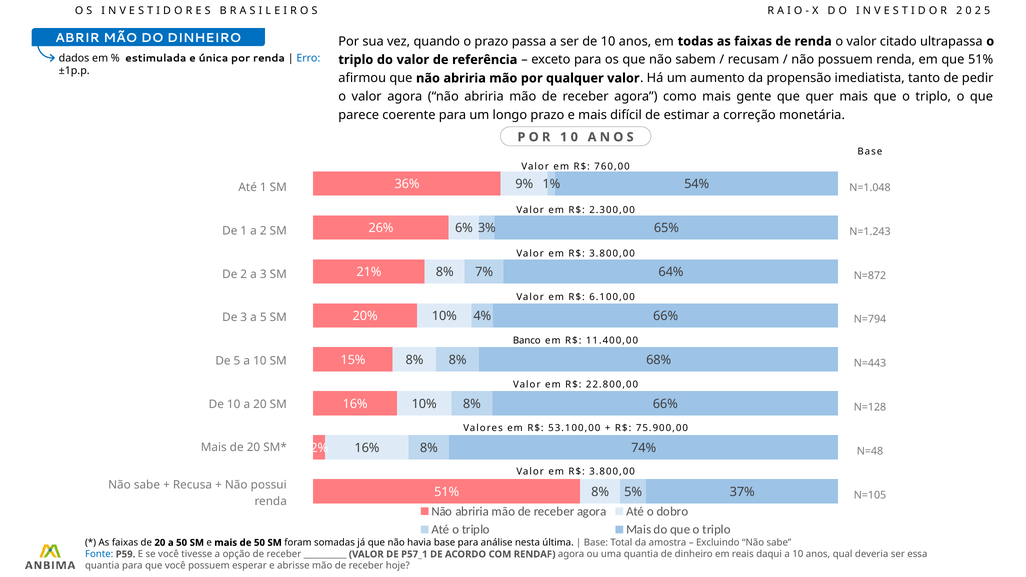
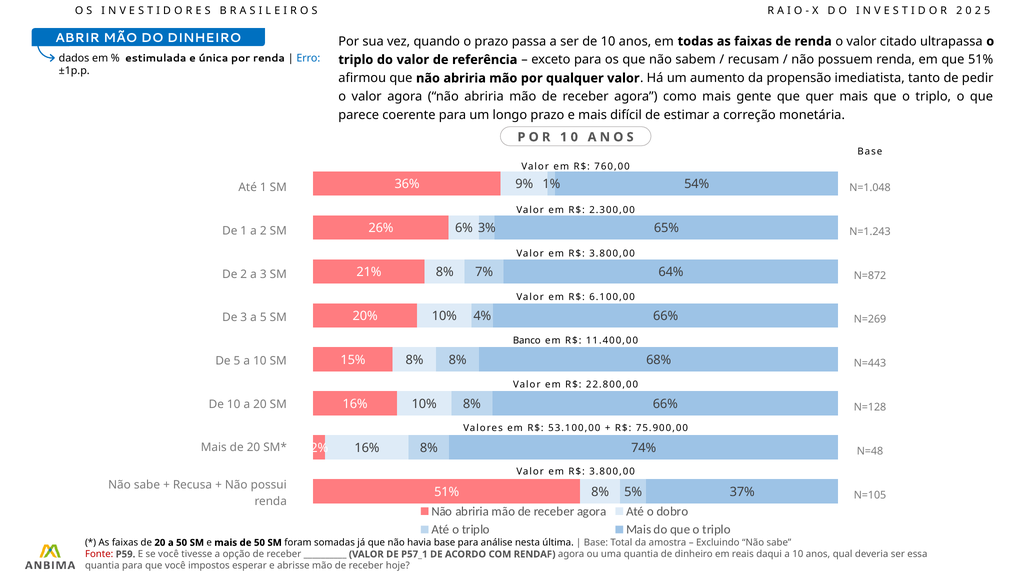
N=794: N=794 -> N=269 (870, 320)
Fonte colour: blue -> red (99, 554)
você possuem: possuem -> impostos (209, 566)
